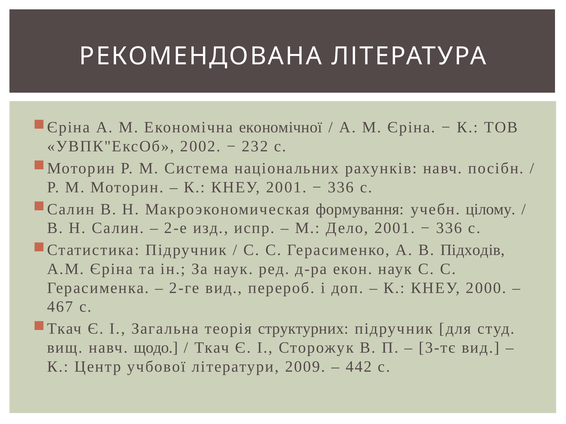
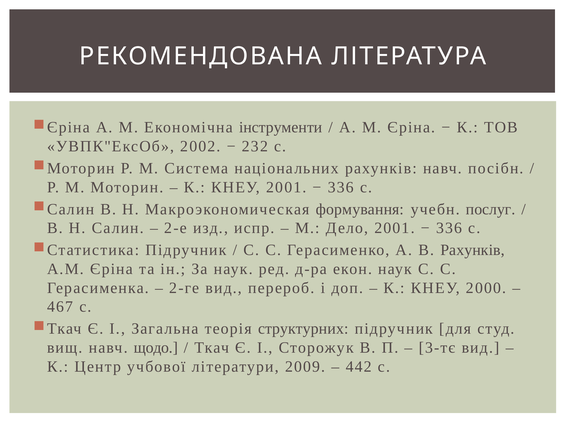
економічної: економічної -> інструменти (281, 128)
цілому: цілому -> послуг (491, 209)
В Підходів: Підходів -> Рахунків (473, 250)
